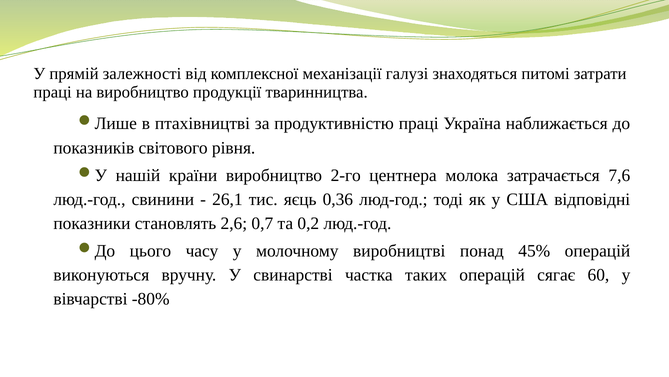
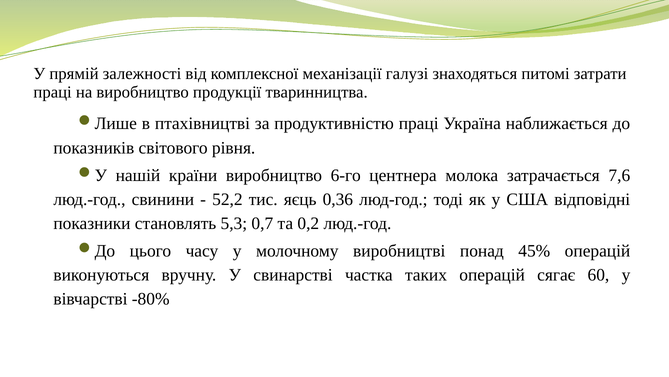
2-го: 2-го -> 6-го (346, 175)
26,1: 26,1 -> 52,2 (227, 199)
2,6: 2,6 -> 5,3 (234, 223)
